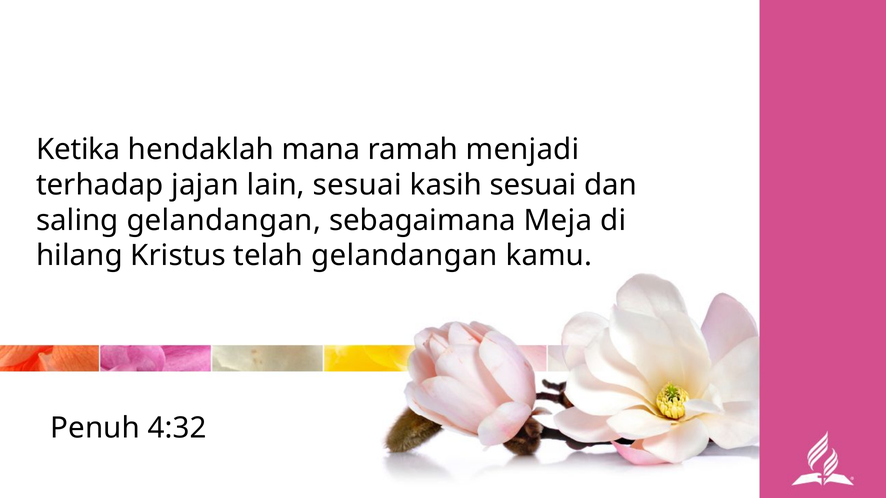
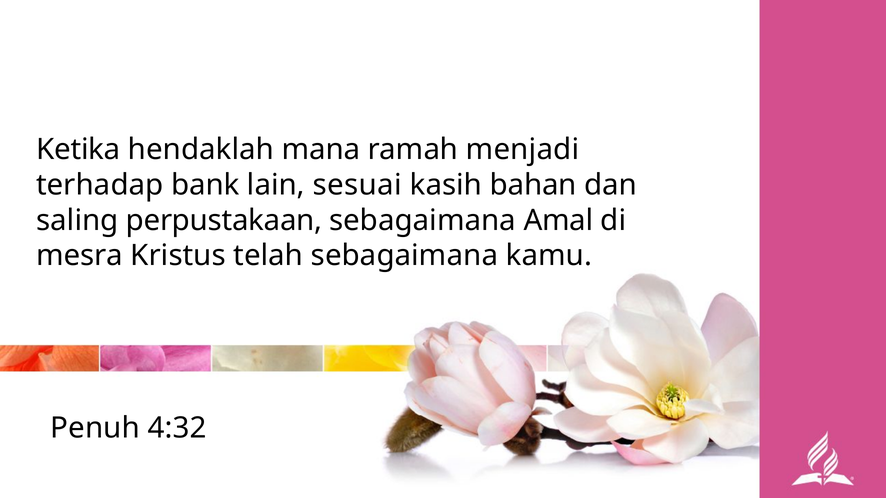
jajan: jajan -> bank (205, 185)
kasih sesuai: sesuai -> bahan (533, 185)
saling gelandangan: gelandangan -> perpustakaan (224, 220)
Meja: Meja -> Amal (558, 220)
hilang: hilang -> mesra (80, 256)
telah gelandangan: gelandangan -> sebagaimana (404, 256)
